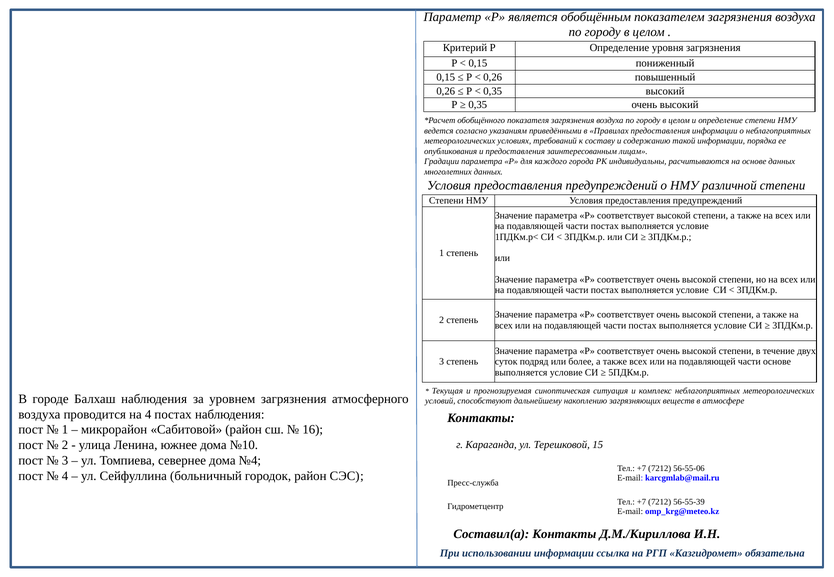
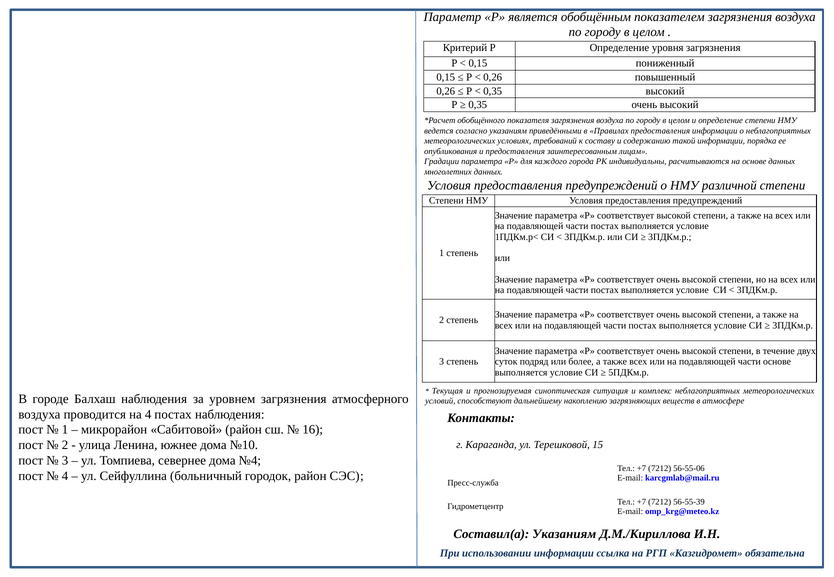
Составил(а Контакты: Контакты -> Указаниям (564, 534)
